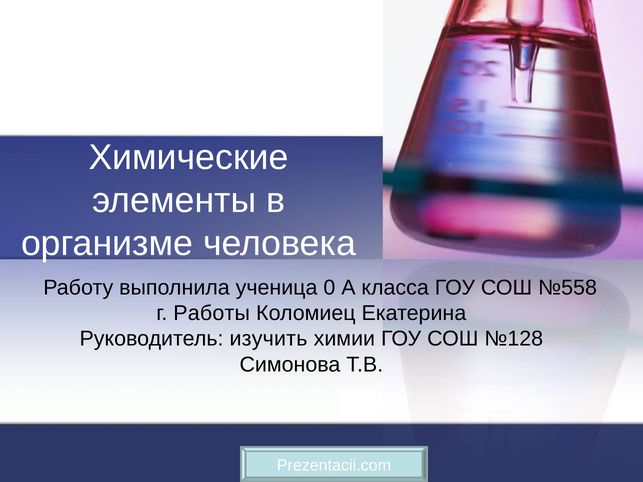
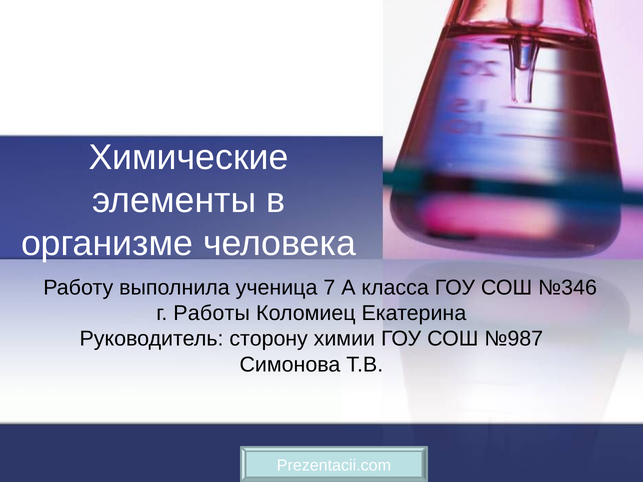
0: 0 -> 7 (329, 288)
№558: №558 -> №346 (568, 288)
изучить: изучить -> сторону (269, 339)
№128: №128 -> №987 (514, 339)
